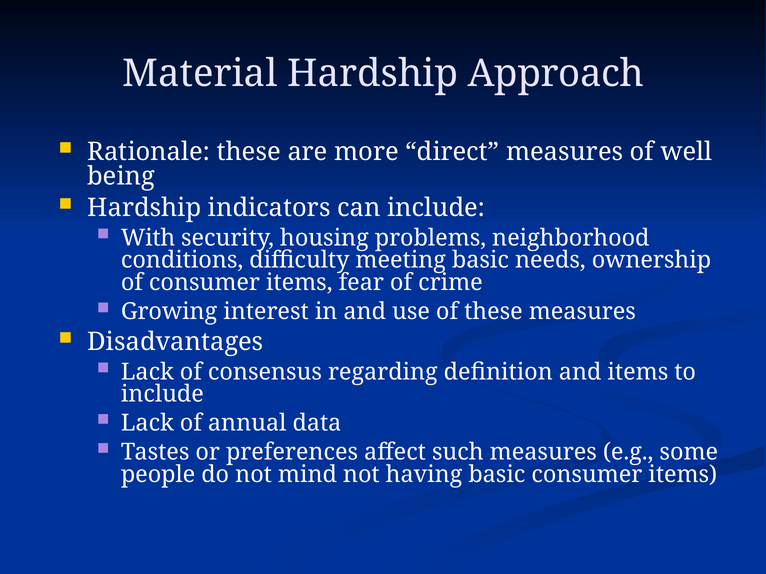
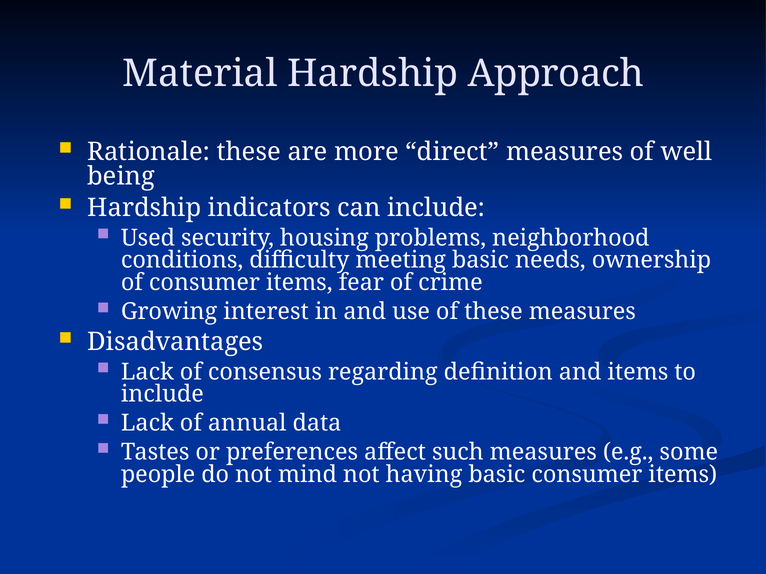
With: With -> Used (148, 238)
